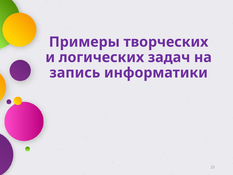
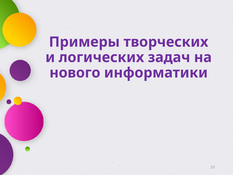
запись: запись -> нового (75, 73)
